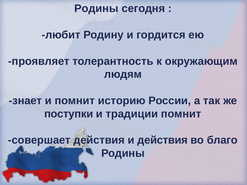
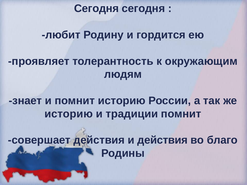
Родины: Родины -> Сегодня (96, 9)
поступки: поступки -> историю (69, 114)
